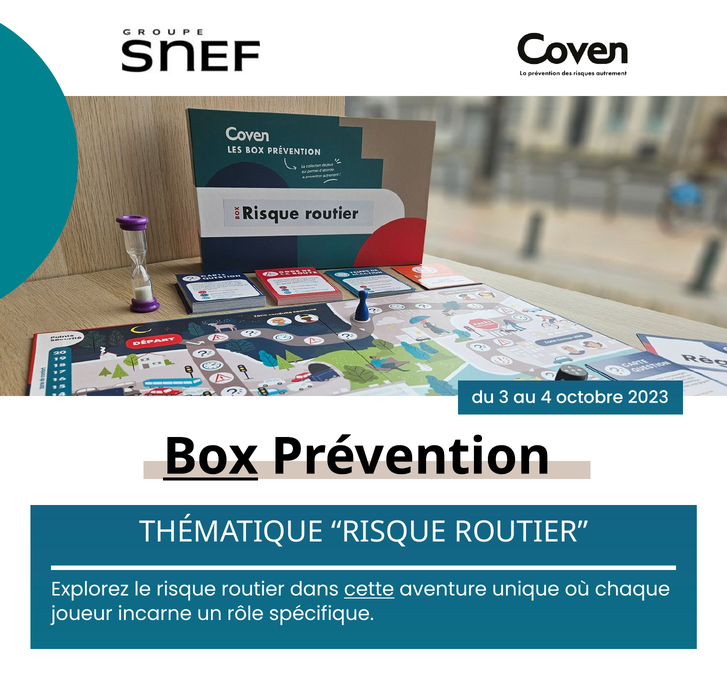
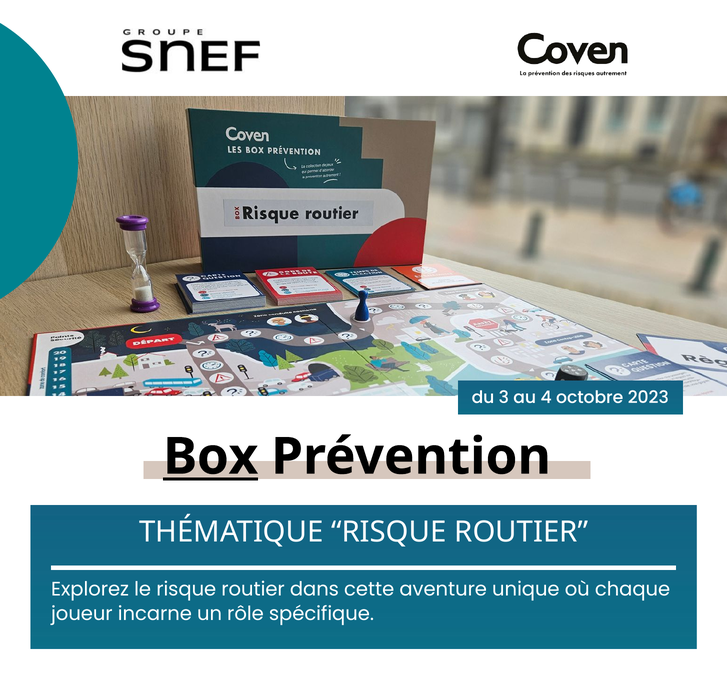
cette underline: present -> none (369, 589)
